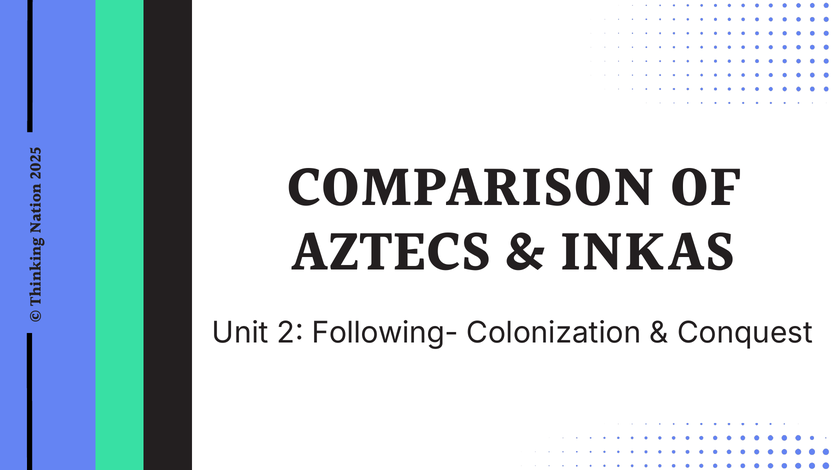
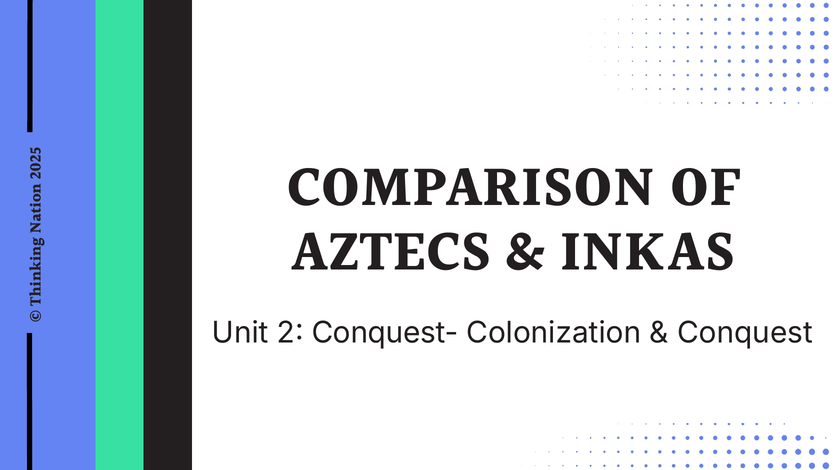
Following-: Following- -> Conquest- (385, 333)
